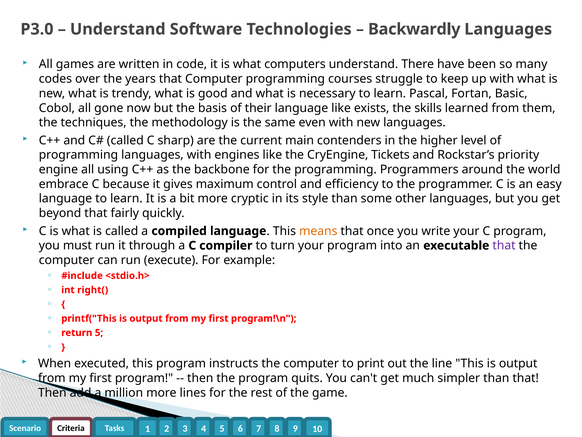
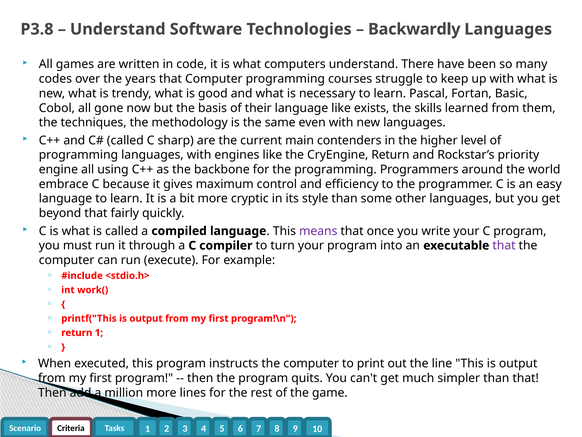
P3.0: P3.0 -> P3.8 (37, 29)
CryEngine Tickets: Tickets -> Return (390, 155)
means colour: orange -> purple (318, 231)
right(: right( -> work( (93, 290)
return 5: 5 -> 1 (99, 332)
